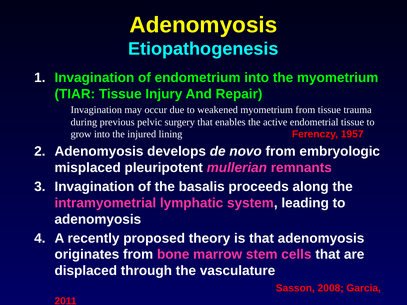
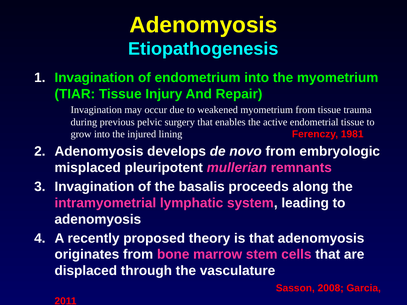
1957: 1957 -> 1981 (352, 134)
